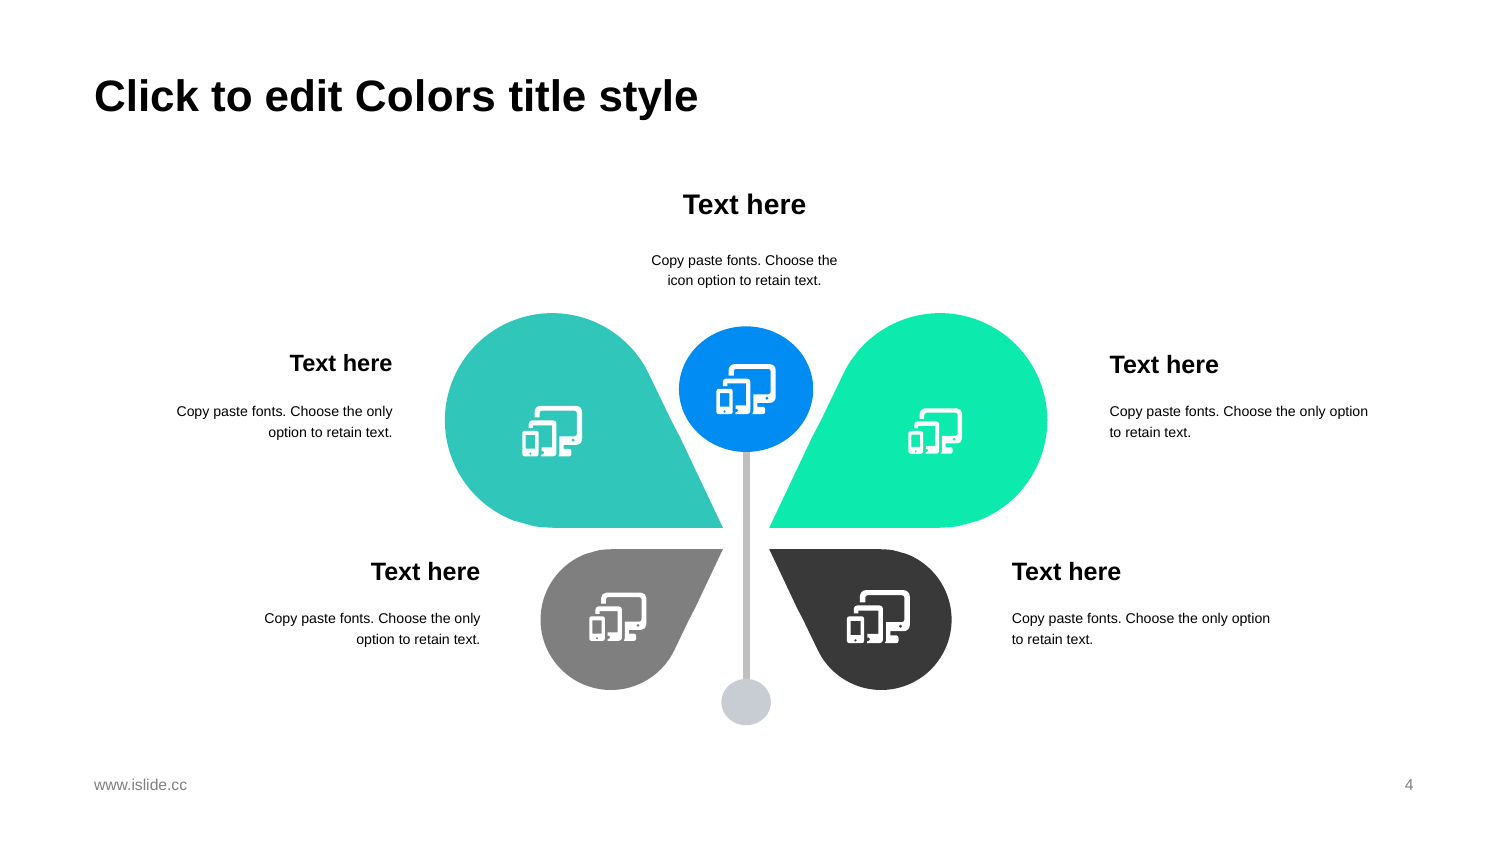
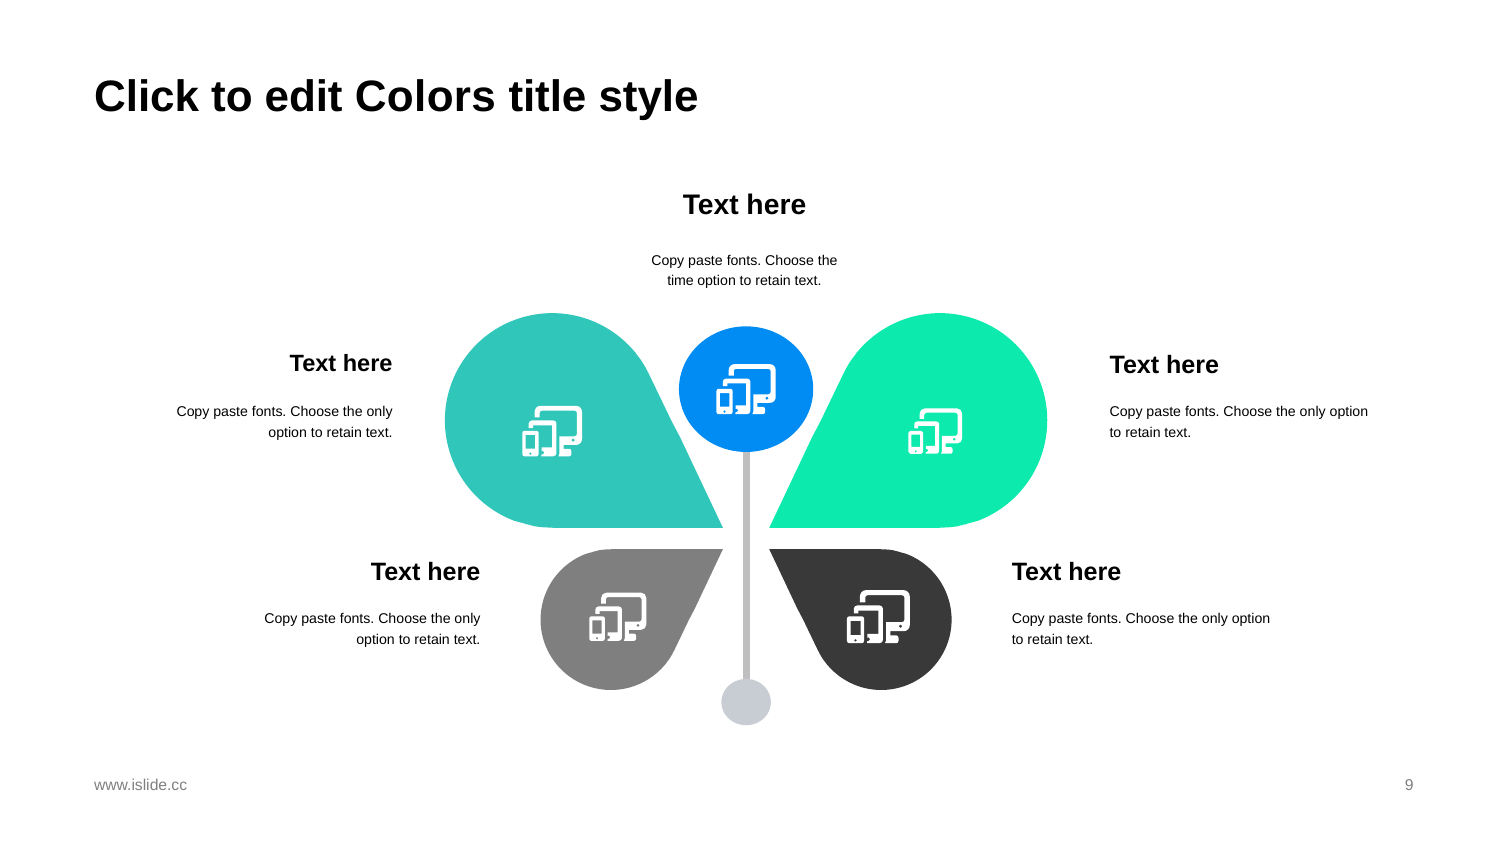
icon: icon -> time (681, 281)
4: 4 -> 9 (1409, 786)
